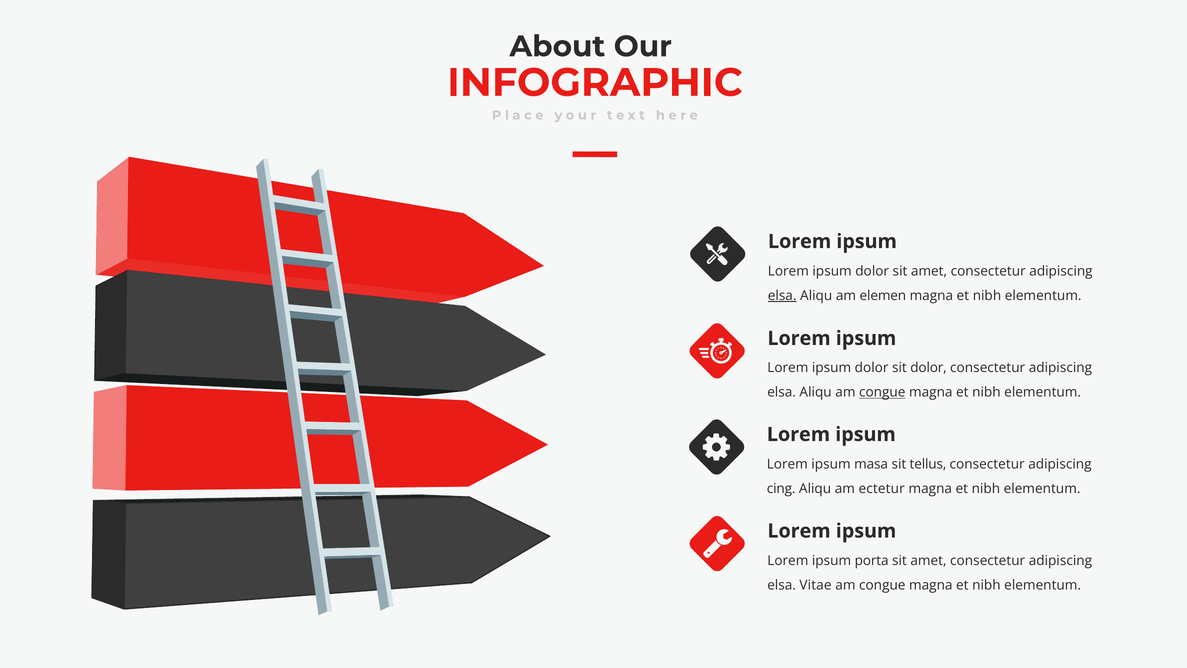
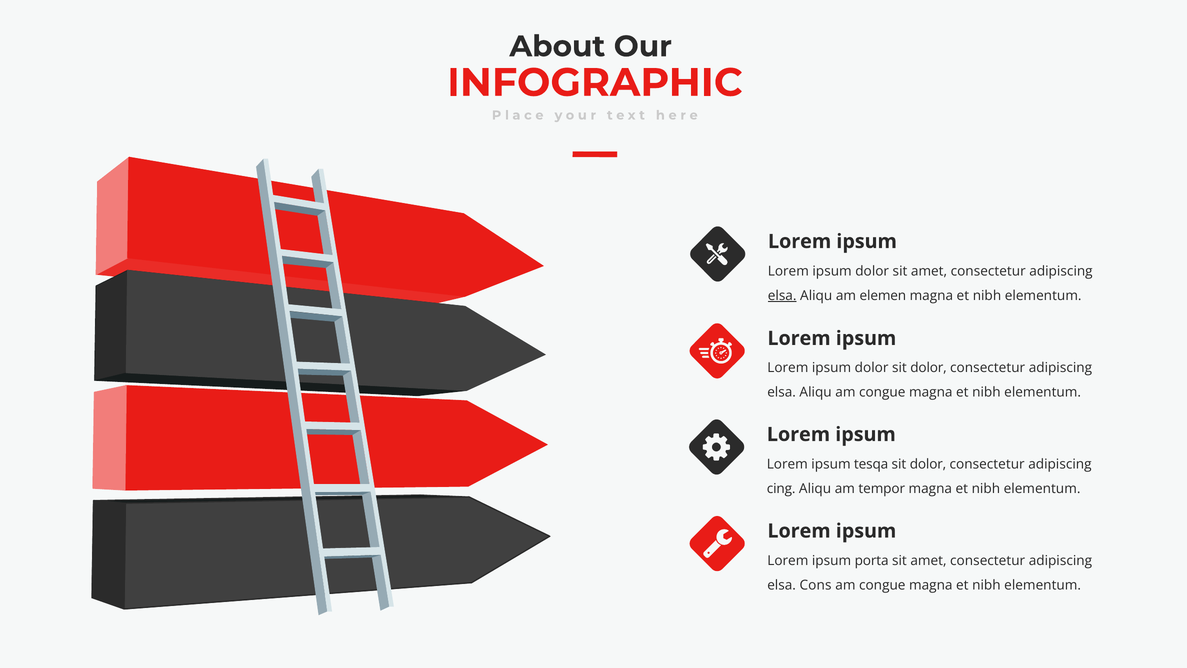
congue underline: present -> none (882, 392)
masa: masa -> tesqa (871, 464)
tellus: tellus -> dolor (928, 464)
ectetur: ectetur -> tempor (882, 488)
Vitae: Vitae -> Cons (816, 585)
